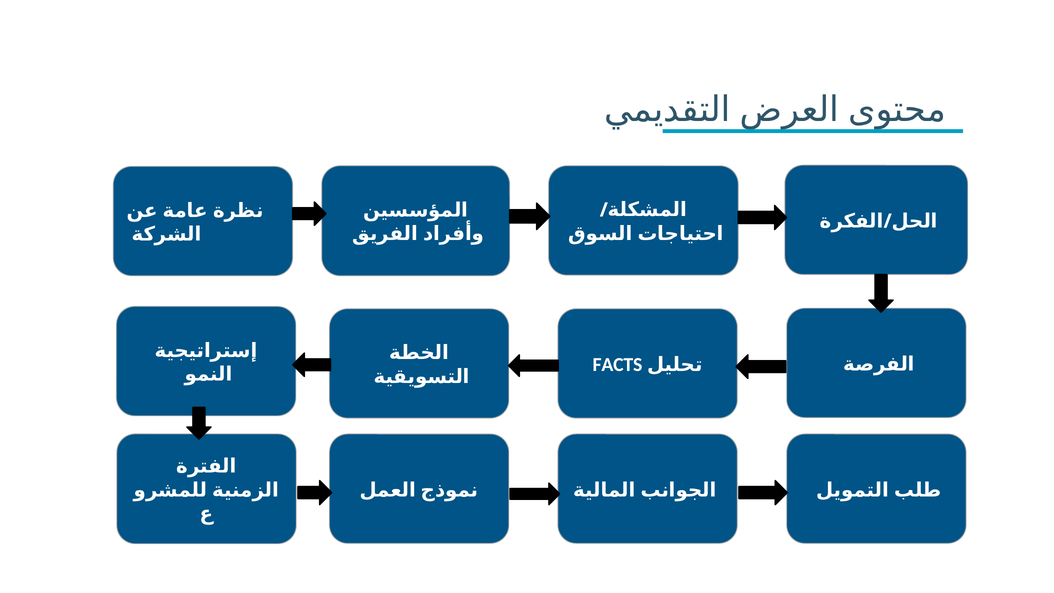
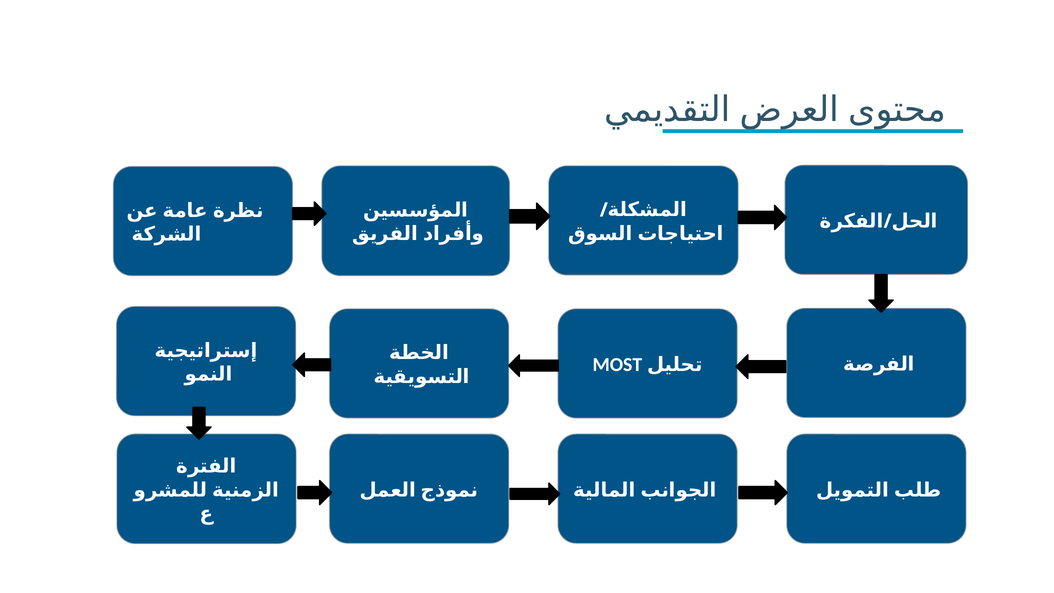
FACTS: FACTS -> MOST (617, 365)
